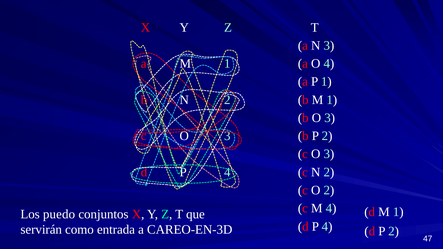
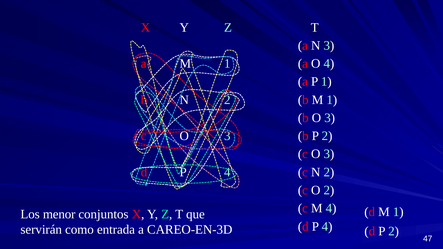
puedo: puedo -> menor (59, 214)
